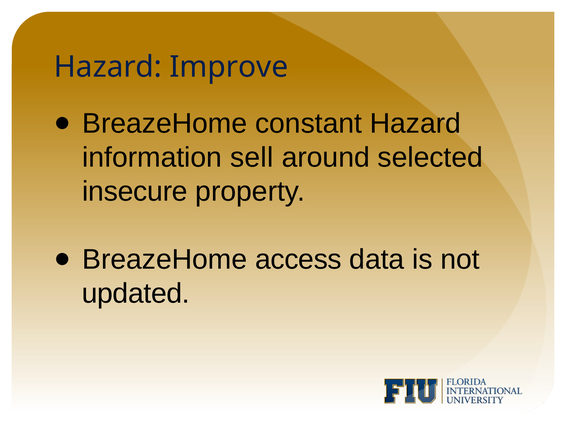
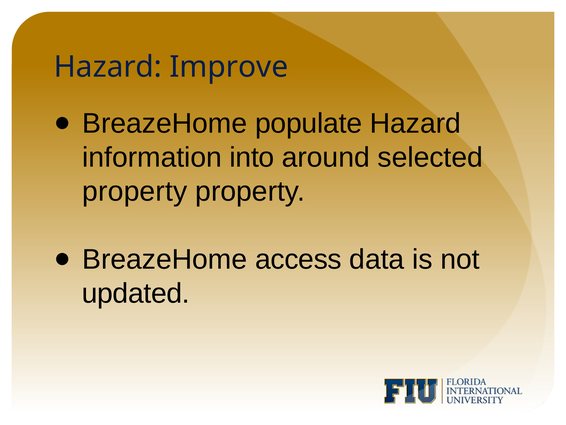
constant: constant -> populate (309, 123)
sell: sell -> into (252, 157)
insecure: insecure -> property (135, 191)
